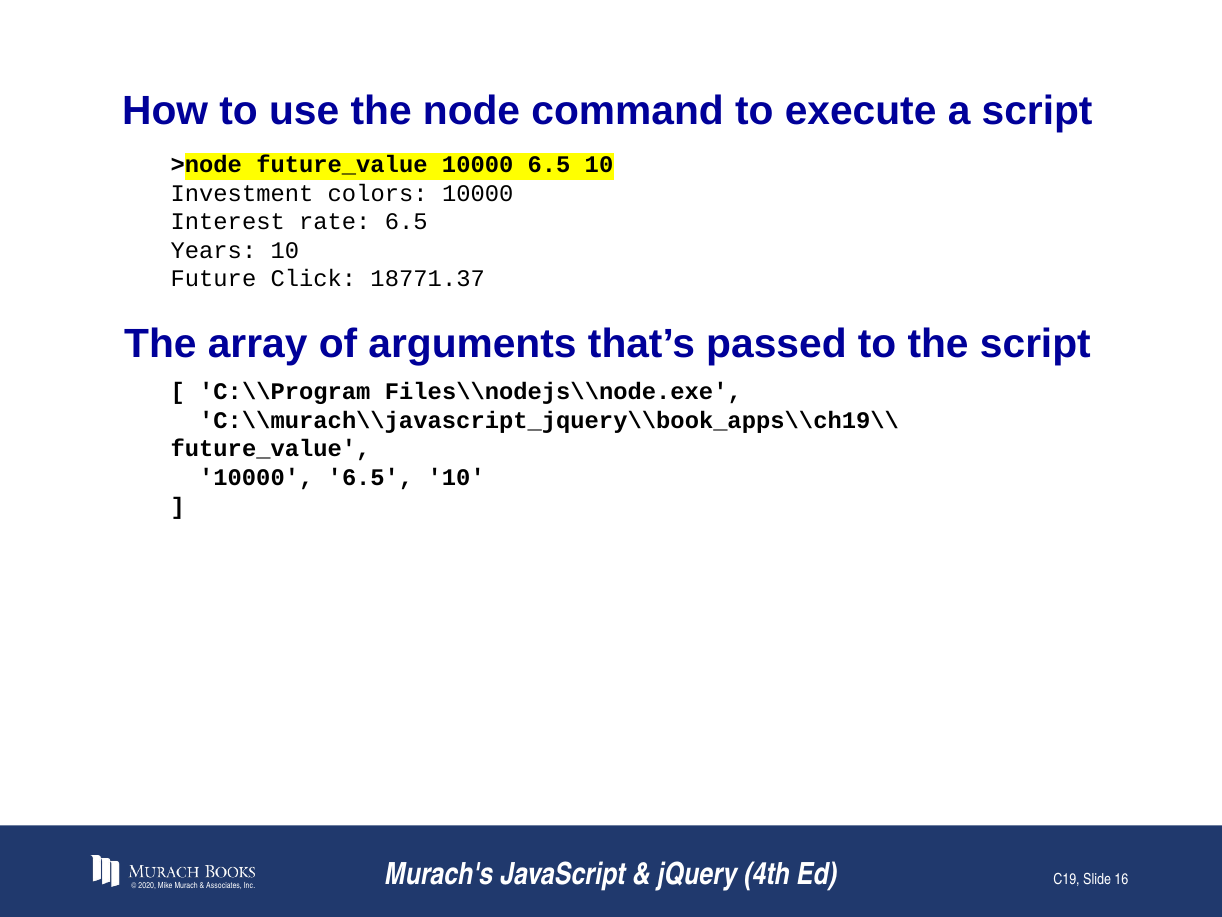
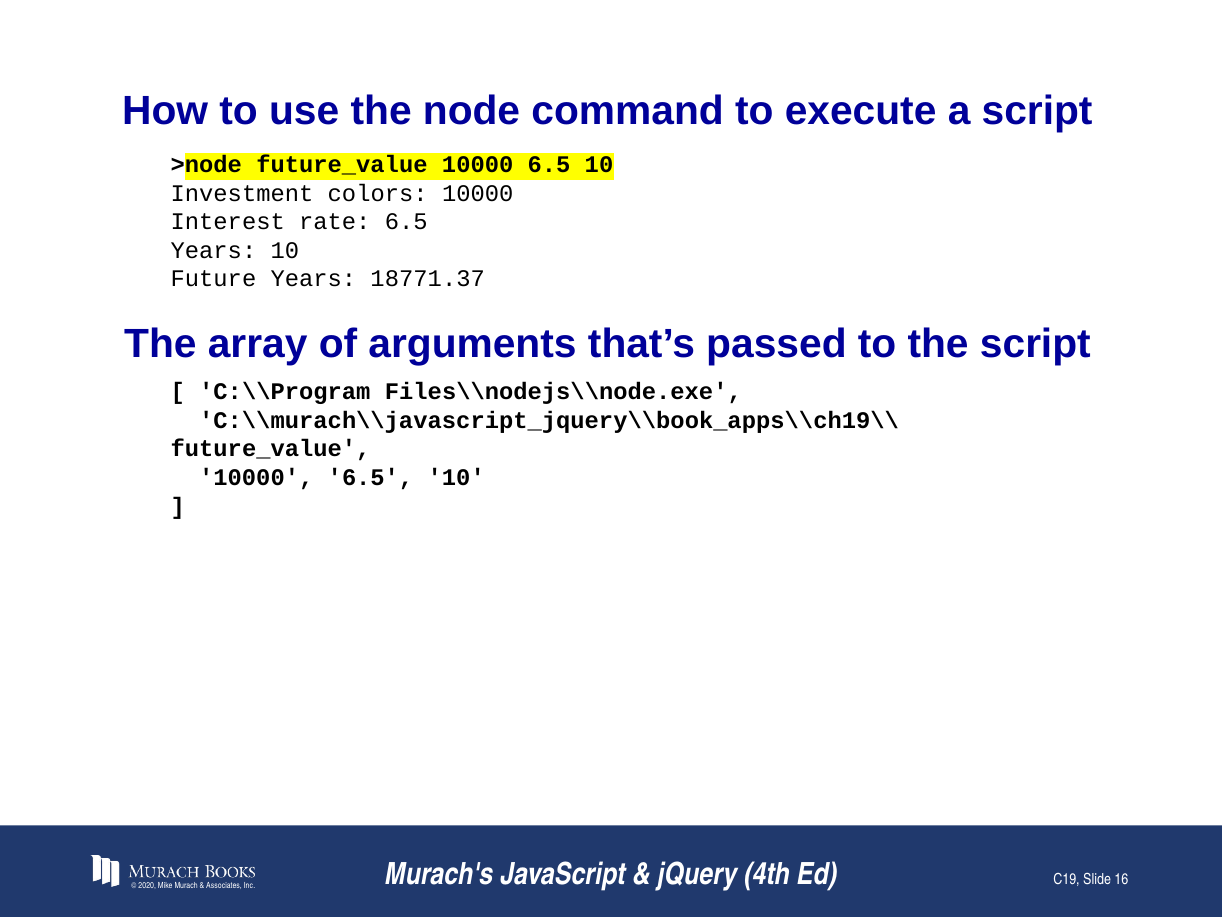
Future Click: Click -> Years (313, 279)
